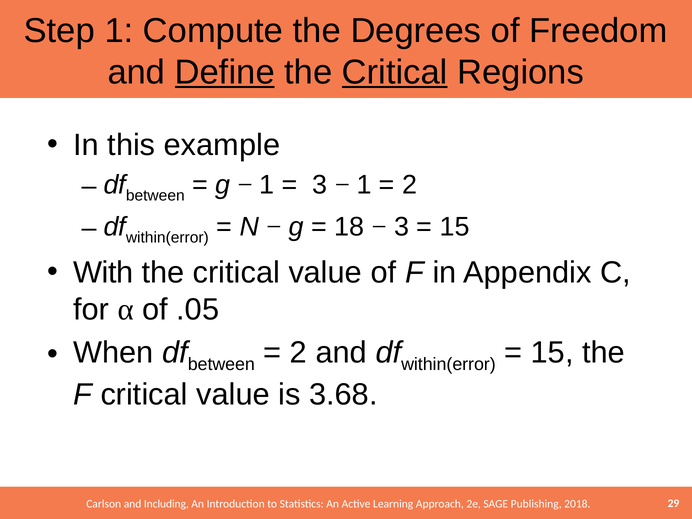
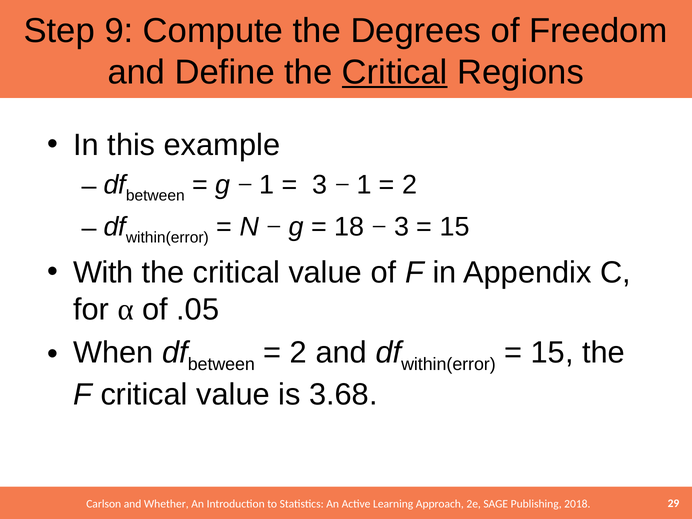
Step 1: 1 -> 9 (119, 31)
Define underline: present -> none (225, 72)
Including: Including -> Whether (166, 504)
